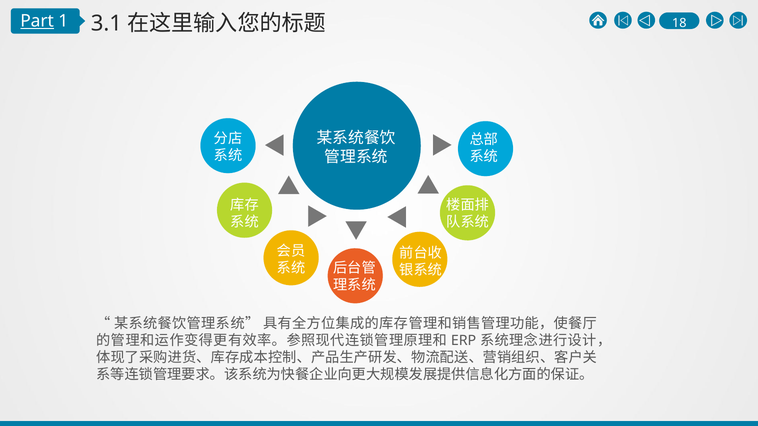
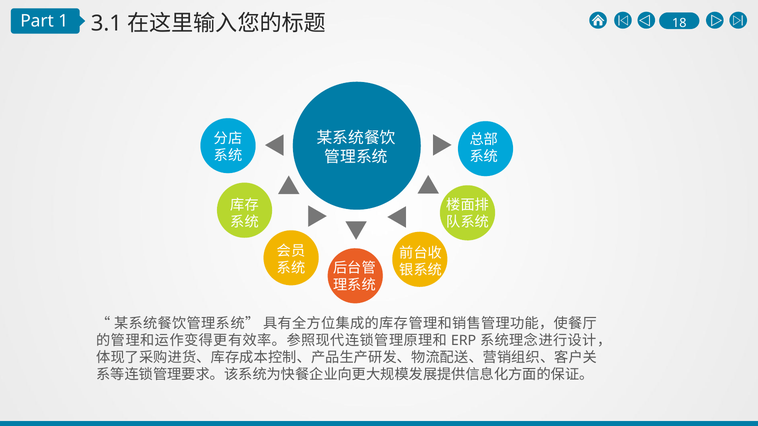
Part underline: present -> none (37, 21)
